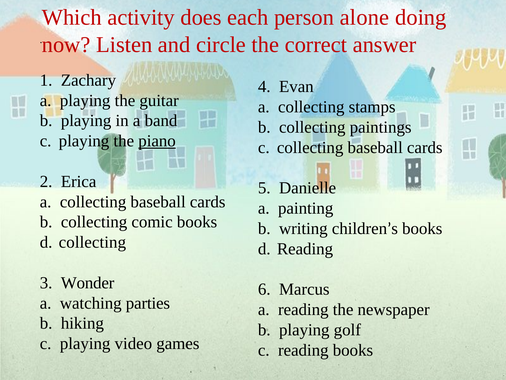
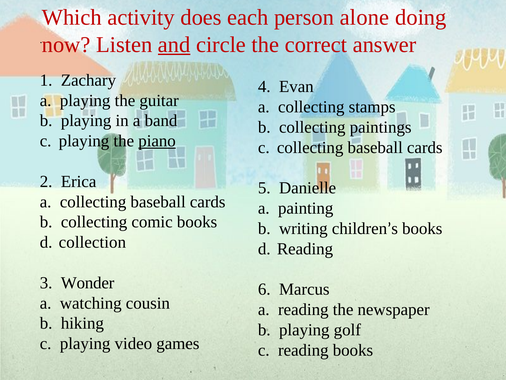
and underline: none -> present (174, 45)
collecting: collecting -> collection (92, 242)
parties: parties -> cousin (148, 303)
